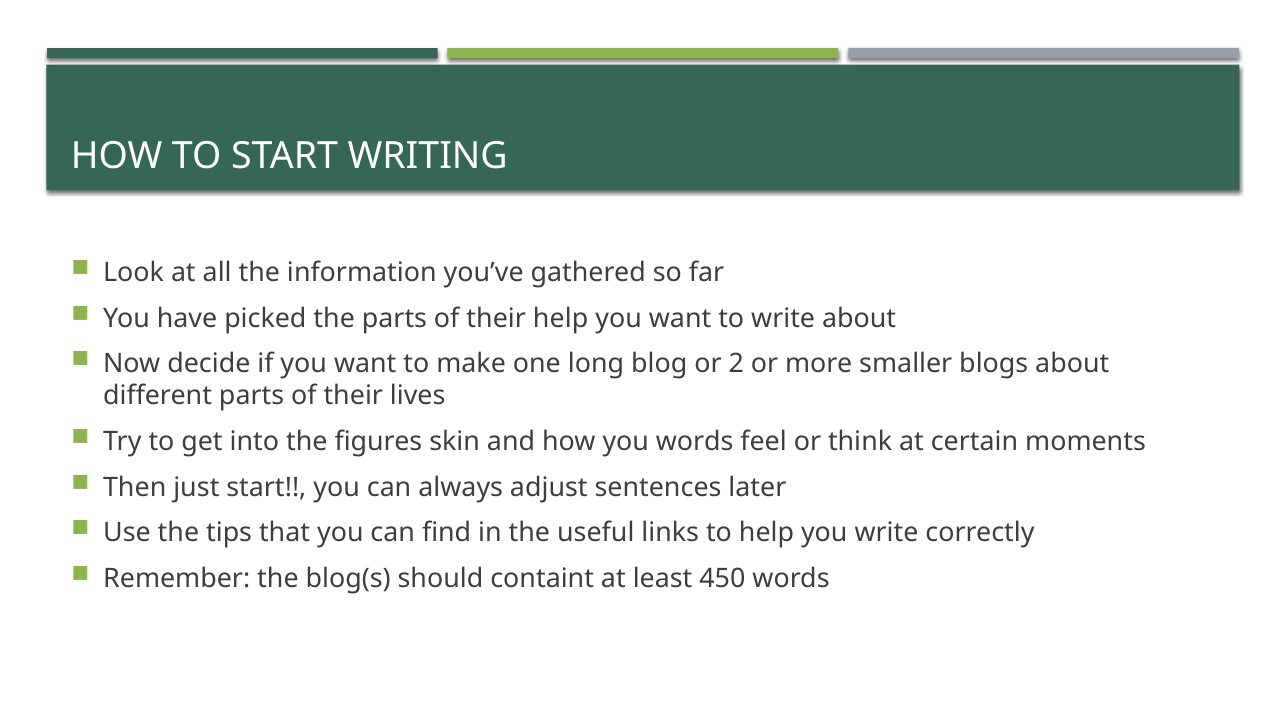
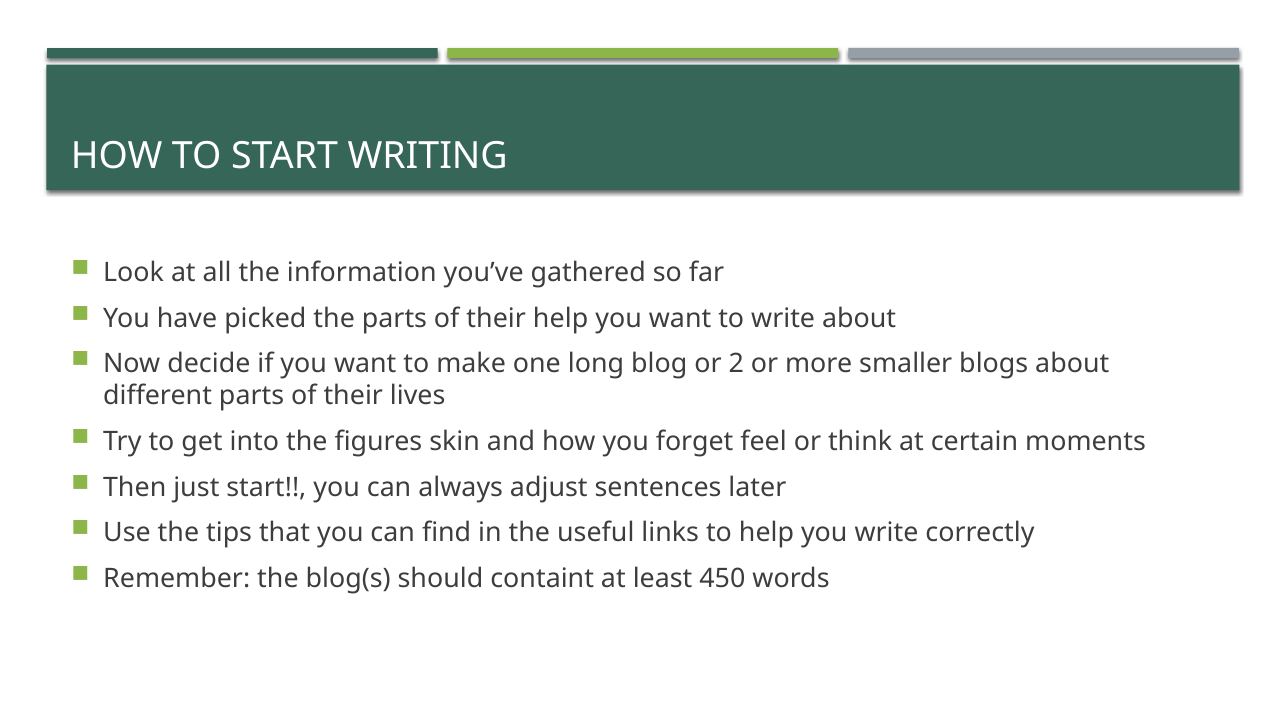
you words: words -> forget (695, 442)
